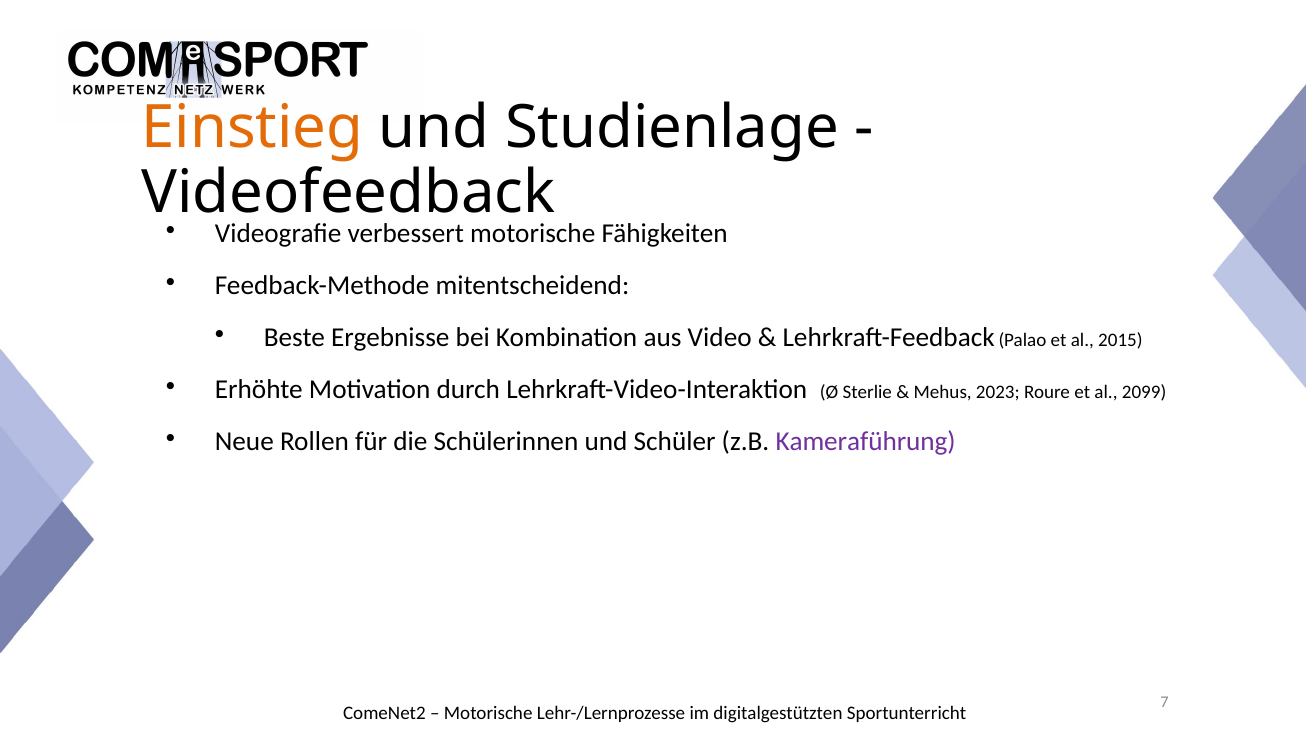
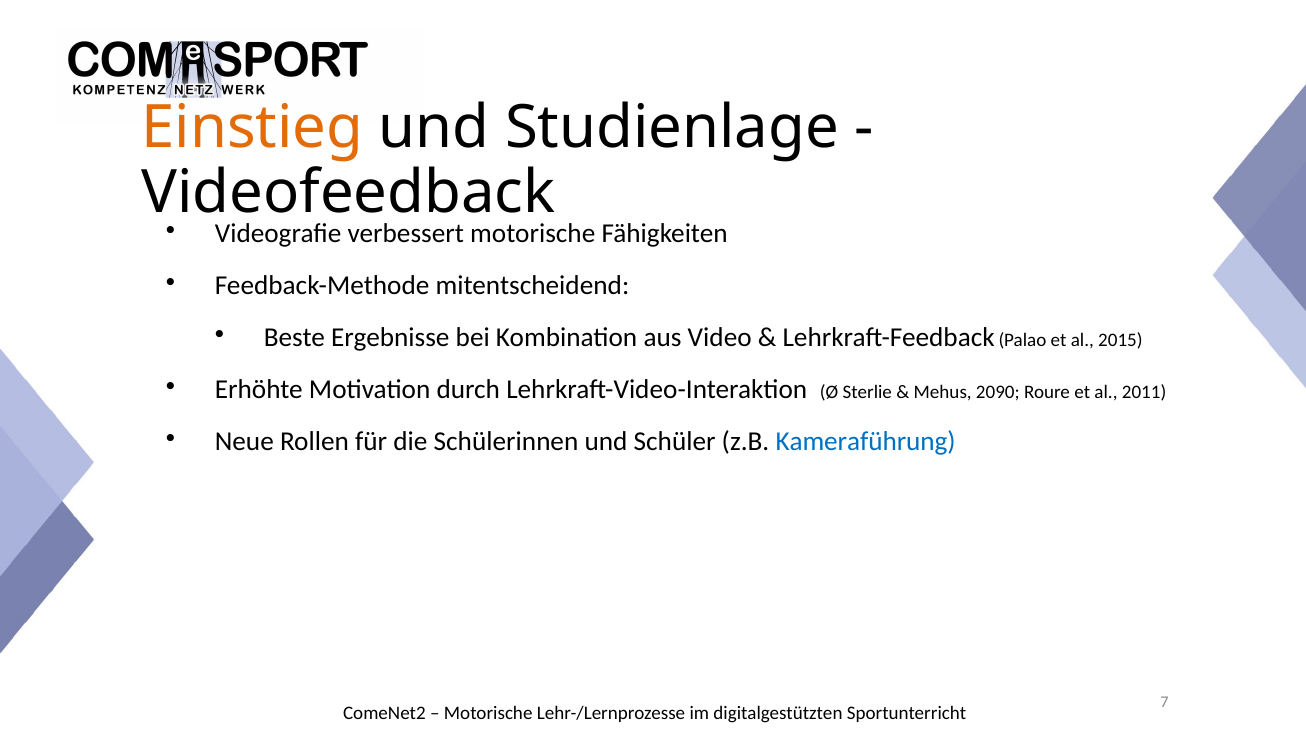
2023: 2023 -> 2090 (998, 392)
2099: 2099 -> 2011 (1144, 392)
Kameraführung colour: purple -> blue (866, 441)
